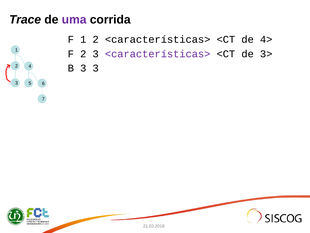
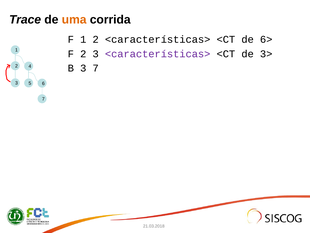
uma colour: purple -> orange (74, 20)
4>: 4> -> 6> (266, 39)
3 3: 3 -> 7 (96, 68)
